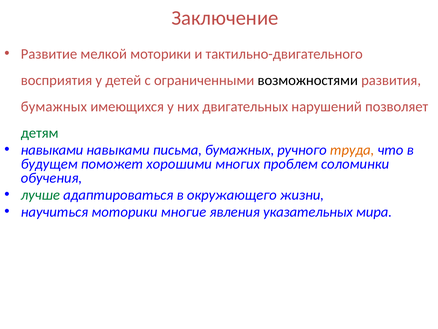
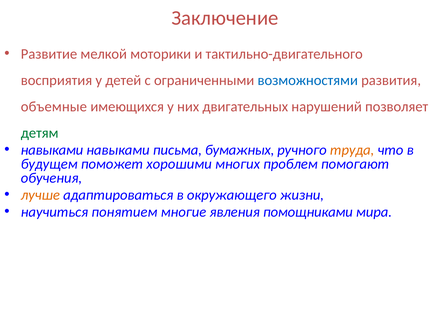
возможностями colour: black -> blue (308, 80)
бумажных: бумажных -> объемные (54, 106)
соломинки: соломинки -> помогают (355, 164)
лучше colour: green -> orange (40, 195)
научиться моторики: моторики -> понятием (124, 212)
указательных: указательных -> помощниками (308, 212)
